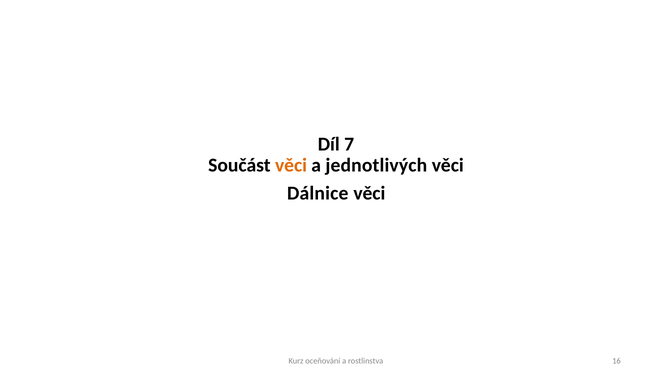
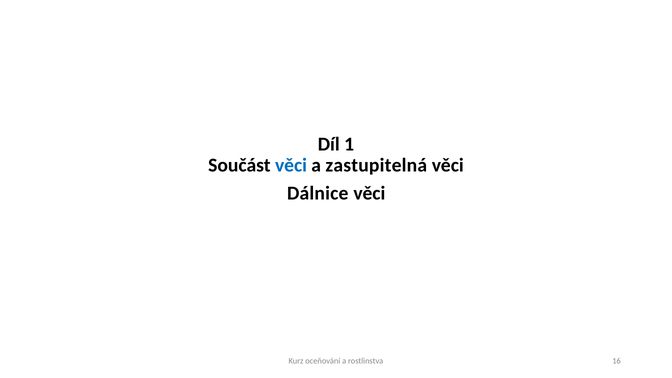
7: 7 -> 1 (349, 144)
věci colour: orange -> blue (291, 165)
jednotlivých: jednotlivých -> zastupitelná (376, 165)
